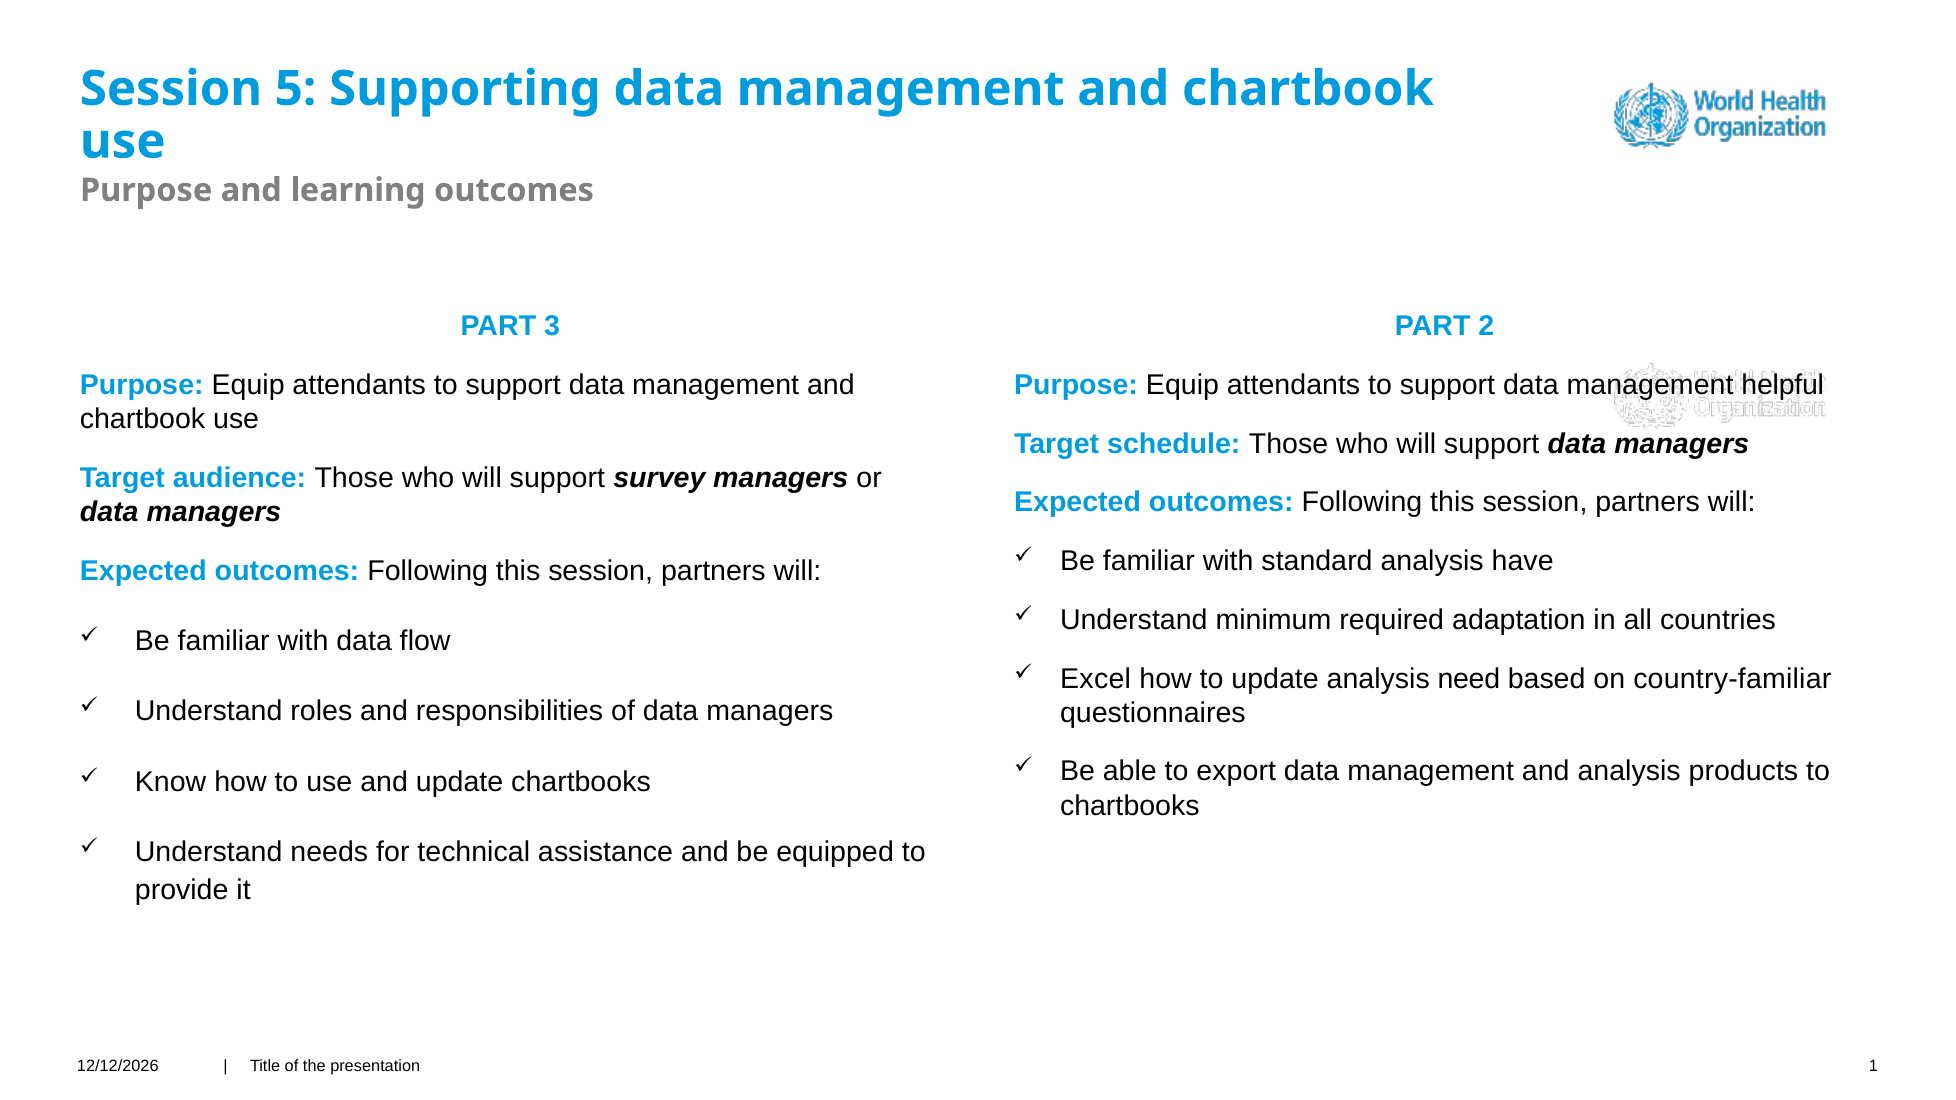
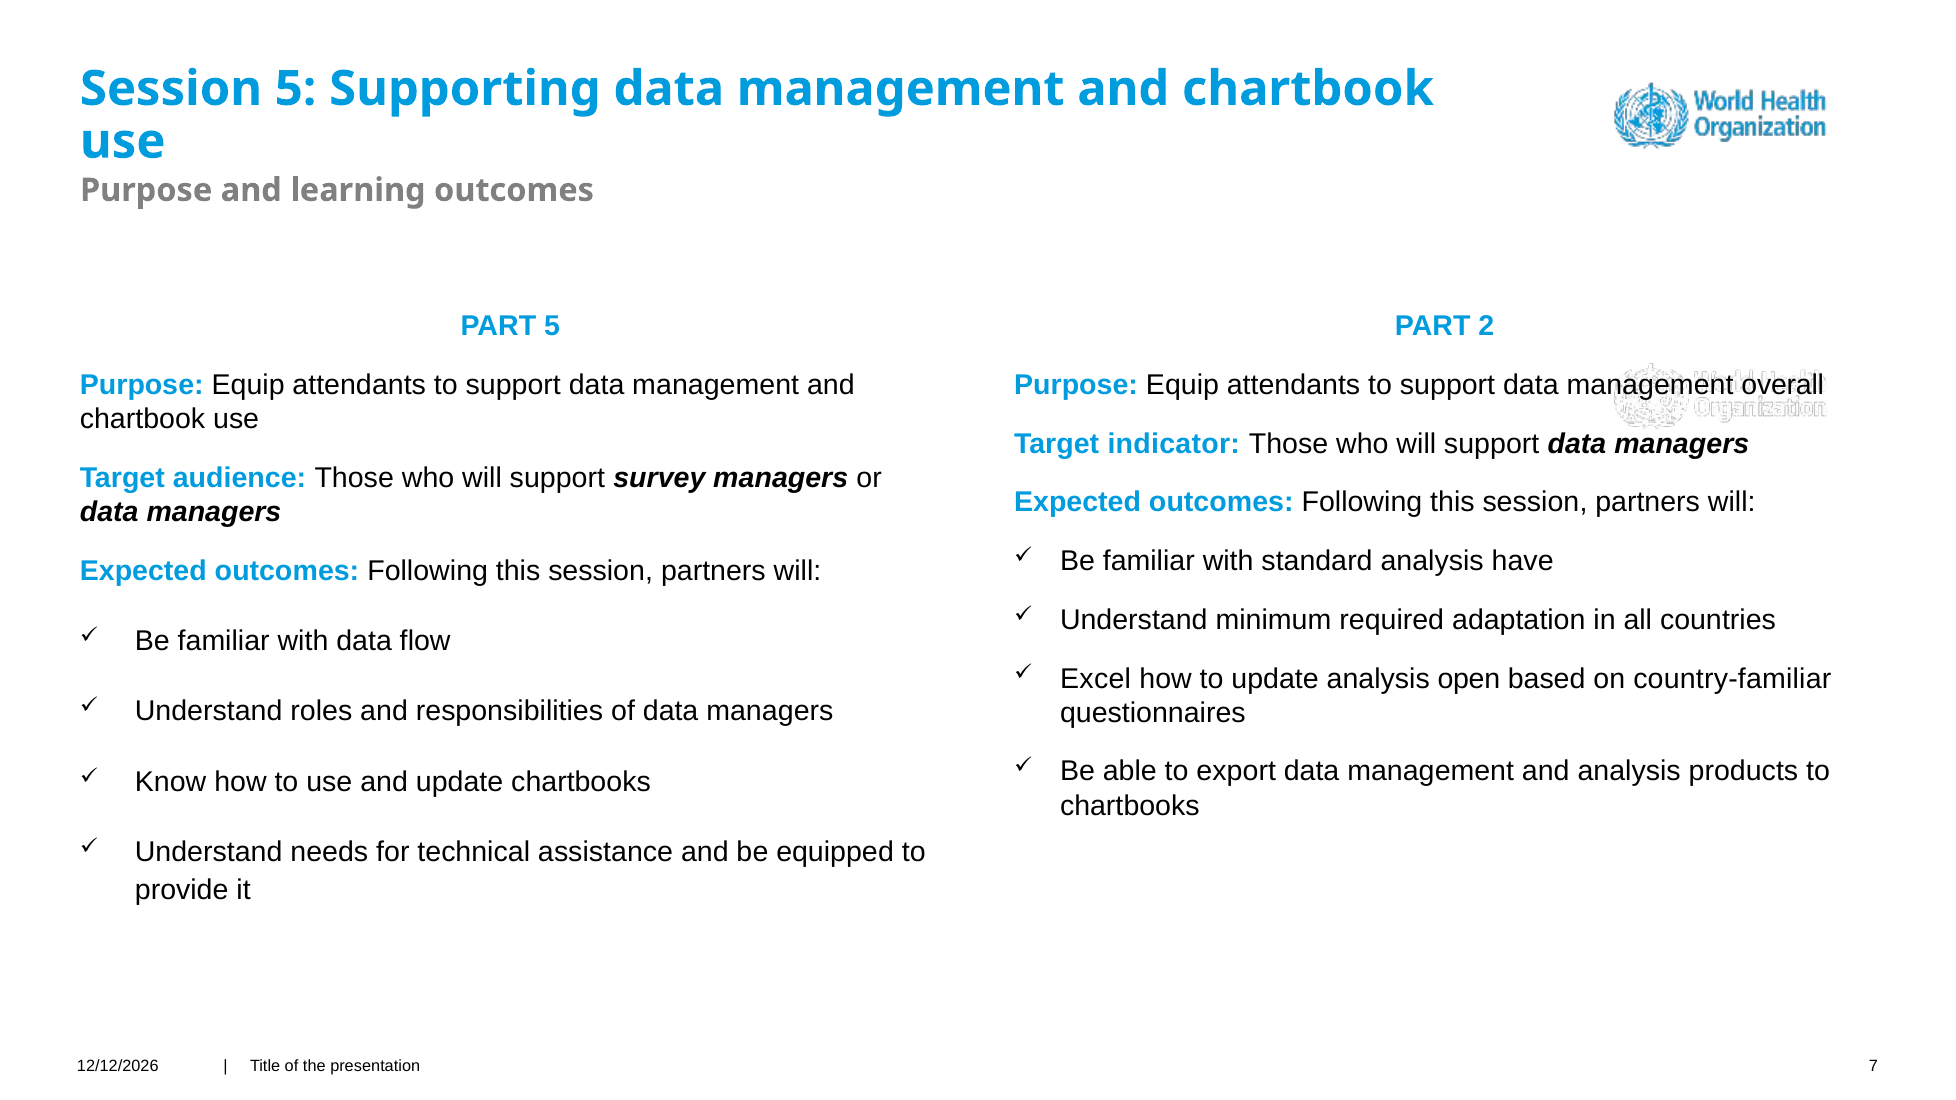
PART 3: 3 -> 5 (552, 326)
helpful: helpful -> overall (1783, 385)
schedule: schedule -> indicator (1174, 444)
need: need -> open (1469, 679)
1: 1 -> 7 (1873, 1067)
